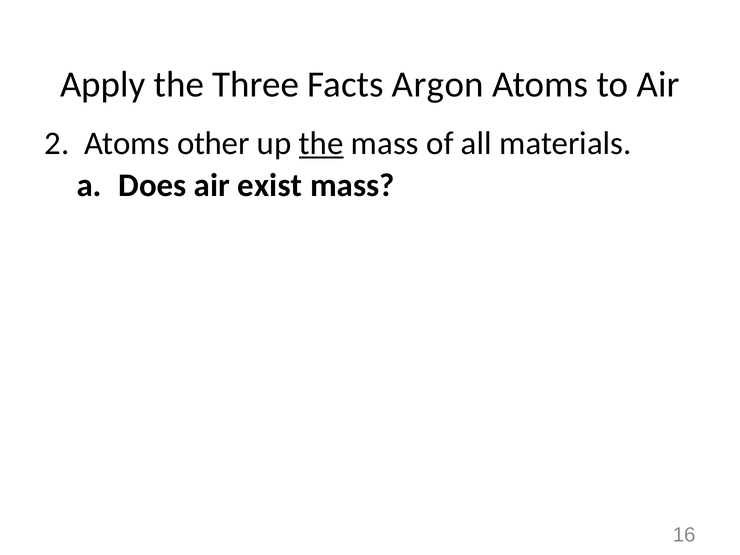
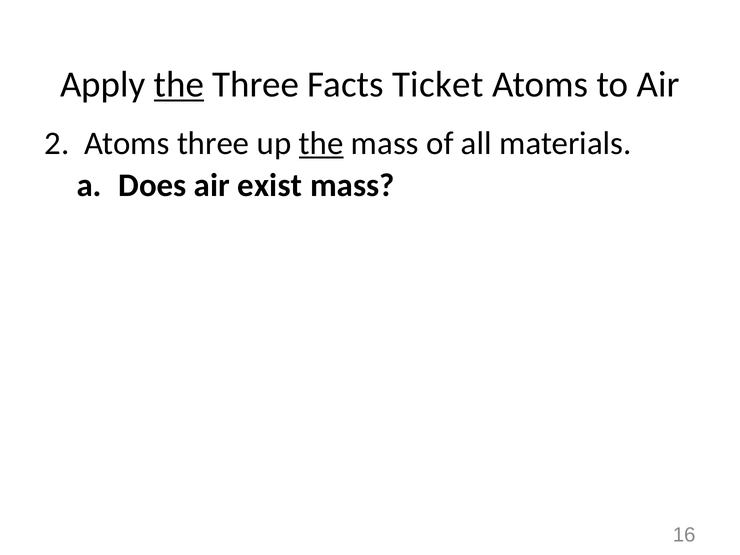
the underline: none -> present (179, 85)
Argon: Argon -> Ticket (438, 85)
Atoms other: other -> three (213, 143)
